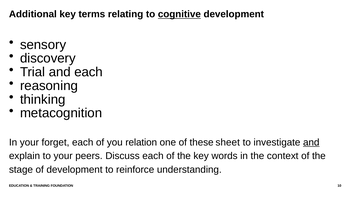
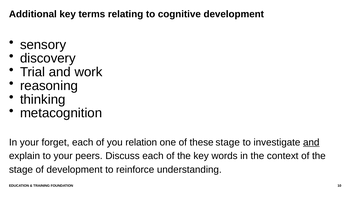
cognitive underline: present -> none (179, 14)
and each: each -> work (88, 72)
these sheet: sheet -> stage (228, 142)
